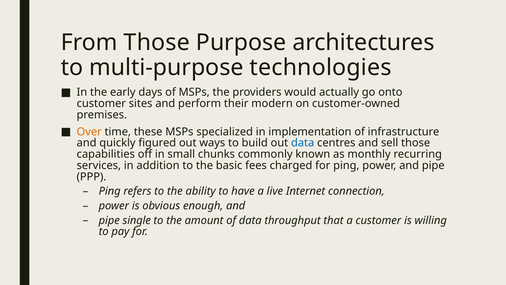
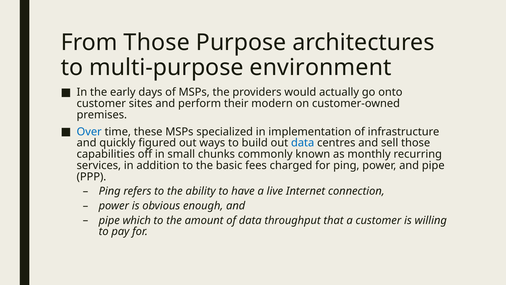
technologies: technologies -> environment (321, 67)
Over colour: orange -> blue (89, 132)
single: single -> which (137, 220)
